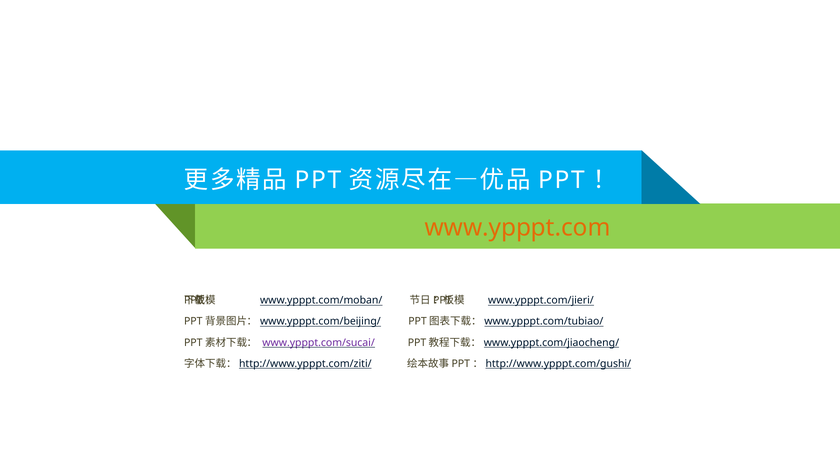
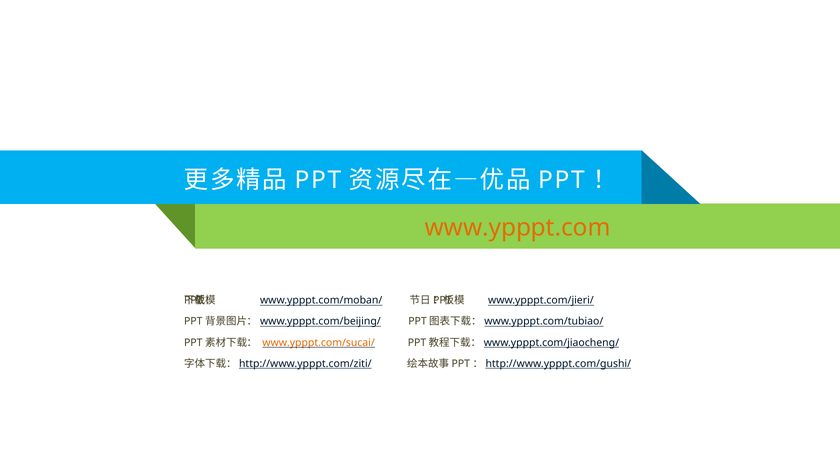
www.ypppt.com/sucai/ colour: purple -> orange (319, 342)
